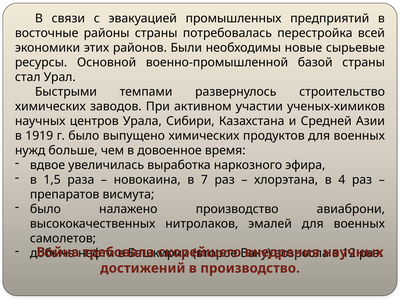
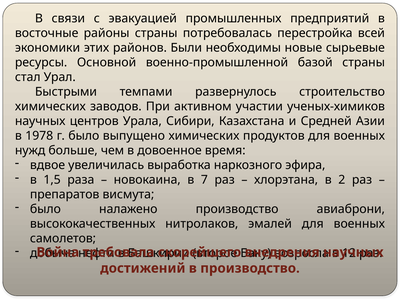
1919: 1919 -> 1978 (39, 136)
4: 4 -> 2 (342, 180)
